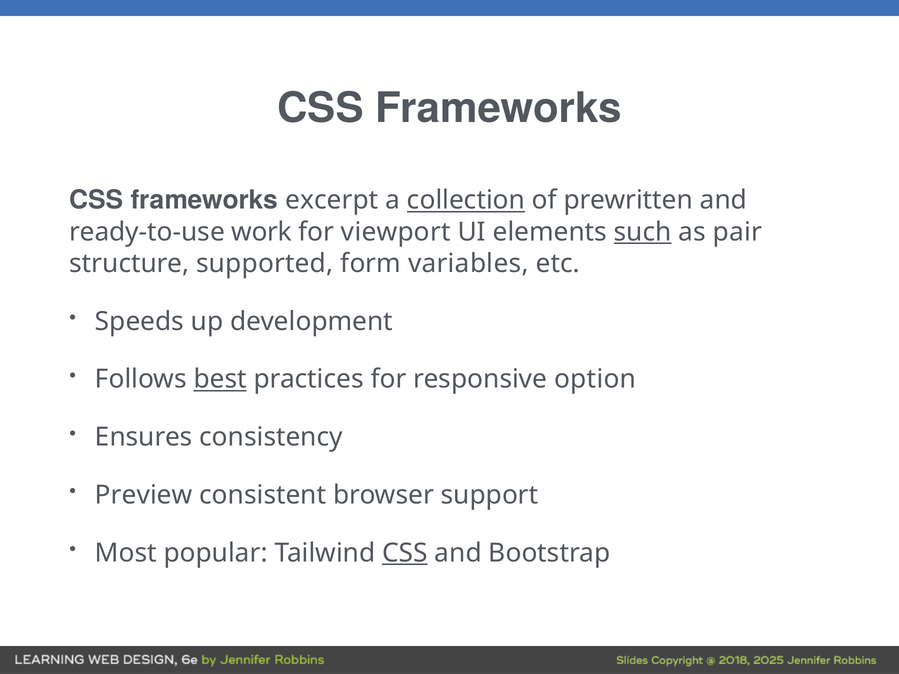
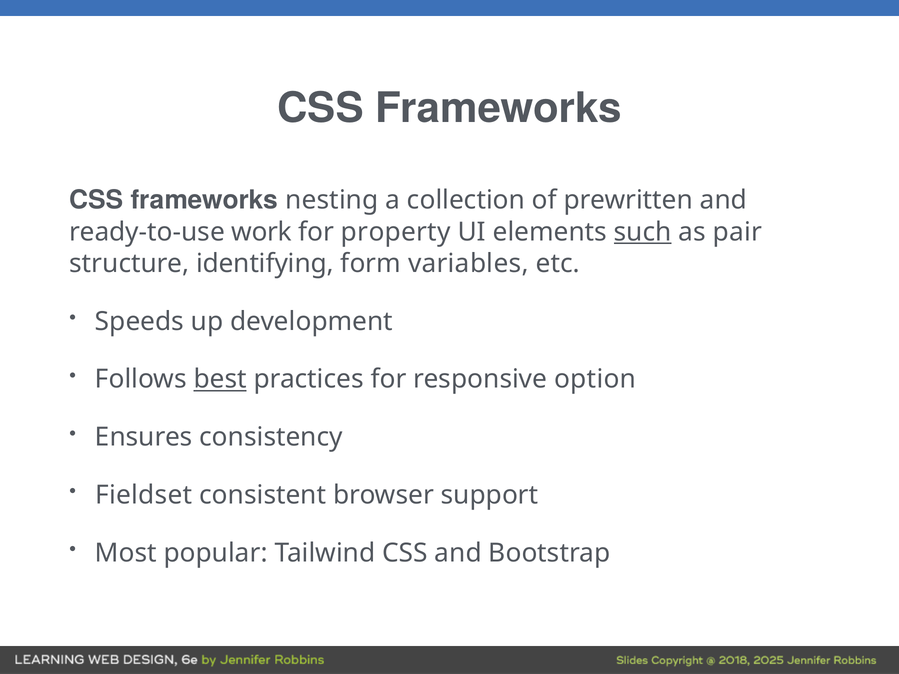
excerpt: excerpt -> nesting (332, 200)
collection underline: present -> none (466, 200)
viewport: viewport -> property (396, 232)
supported: supported -> identifying (265, 264)
Preview: Preview -> Fieldset (144, 495)
CSS underline: present -> none (405, 553)
